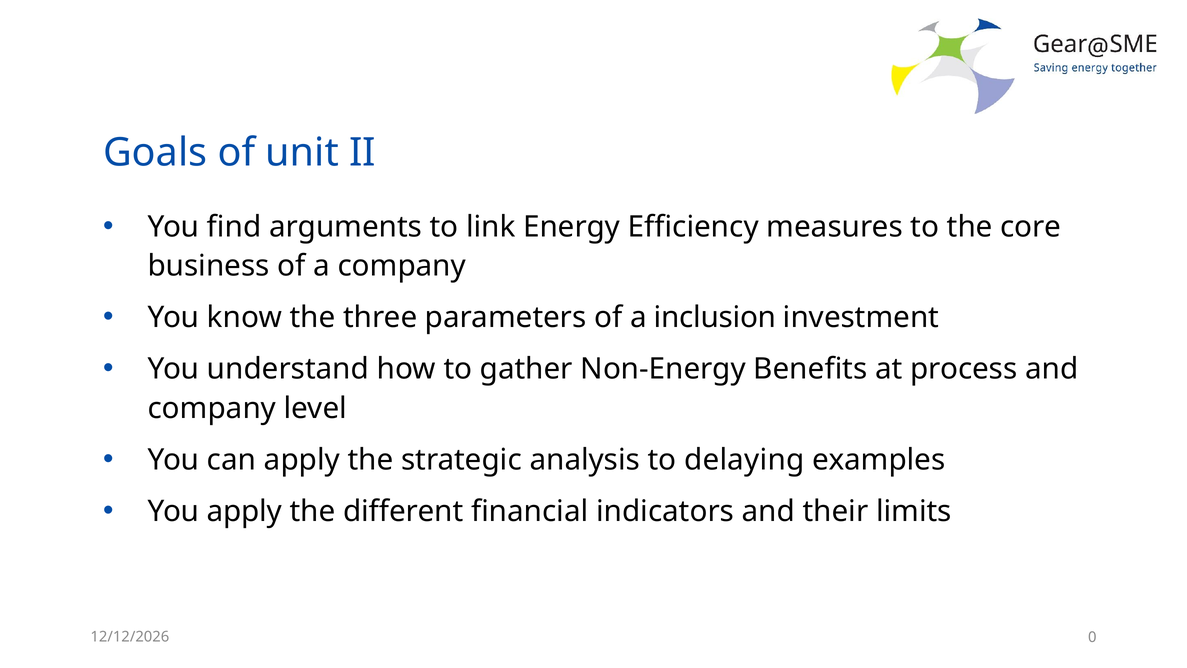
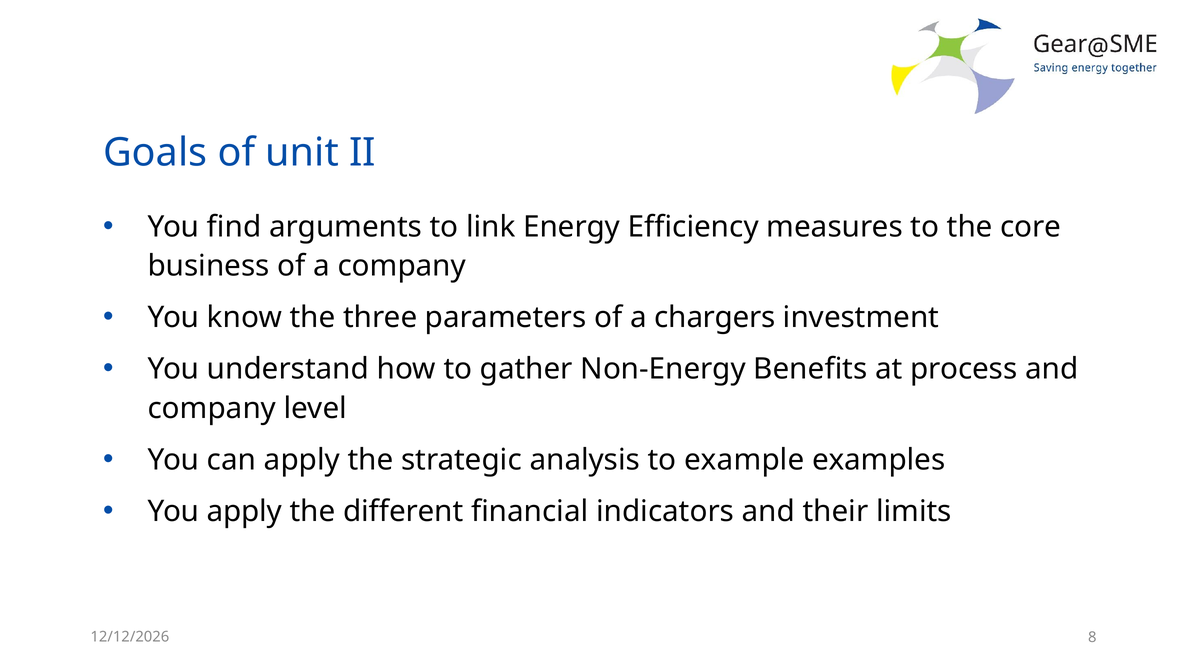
inclusion: inclusion -> chargers (715, 317)
delaying: delaying -> example (744, 460)
0: 0 -> 8 (1092, 637)
